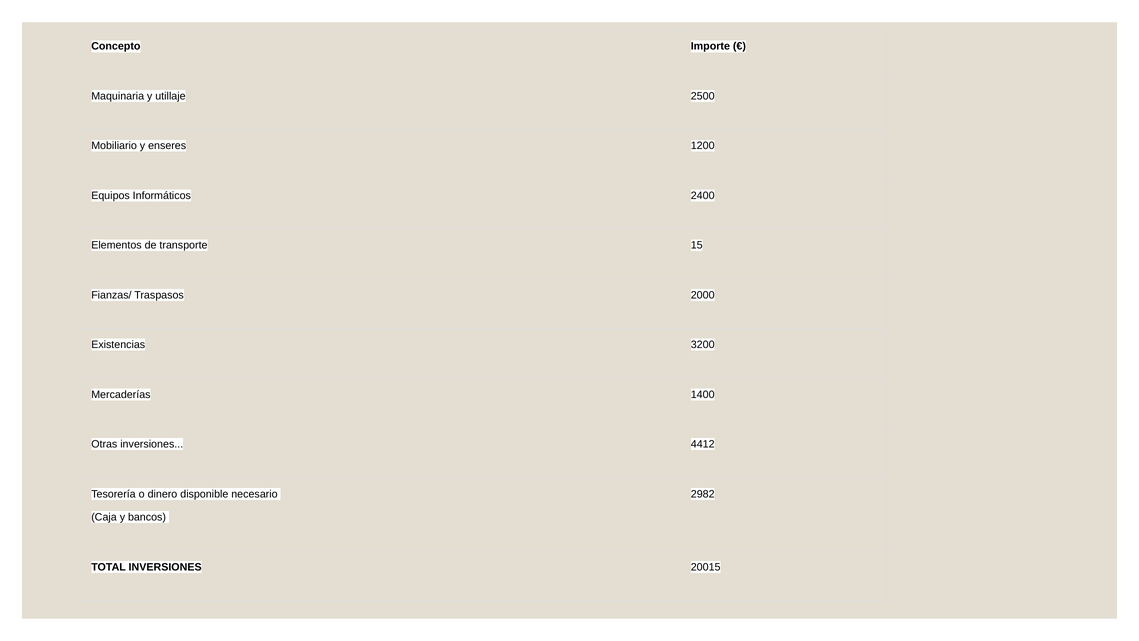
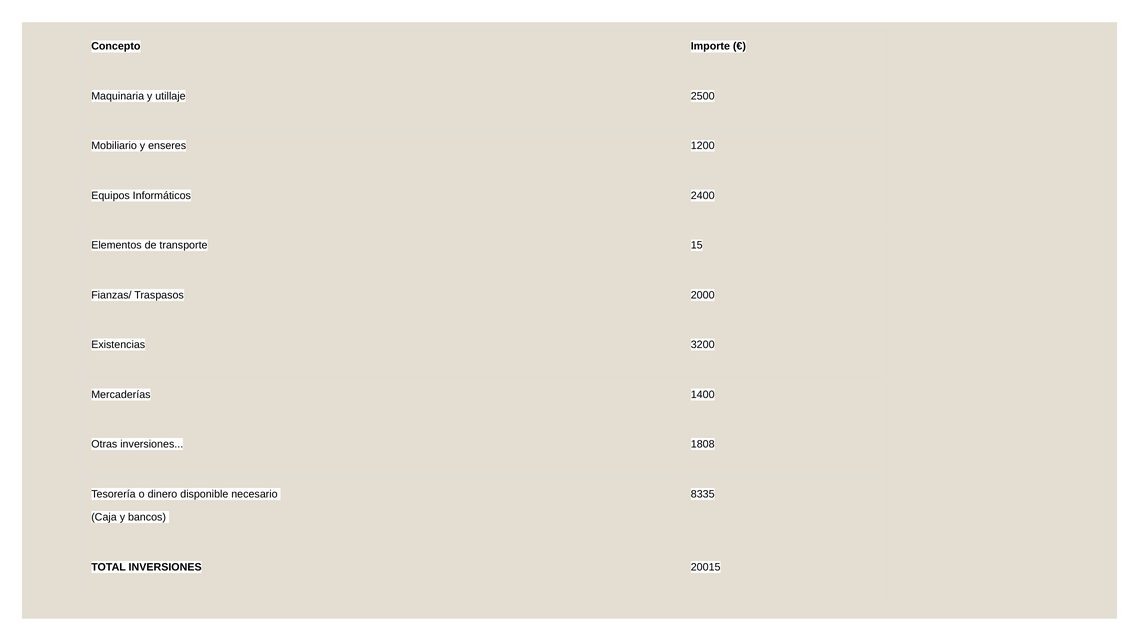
4412: 4412 -> 1808 (703, 444)
2982: 2982 -> 8335 (703, 494)
